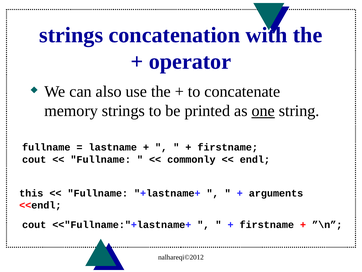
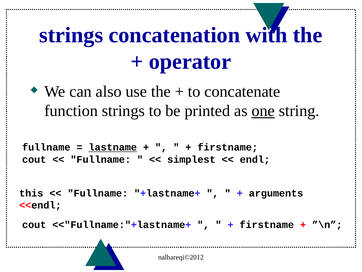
memory: memory -> function (71, 111)
lastname underline: none -> present (113, 147)
commonly: commonly -> simplest (191, 159)
